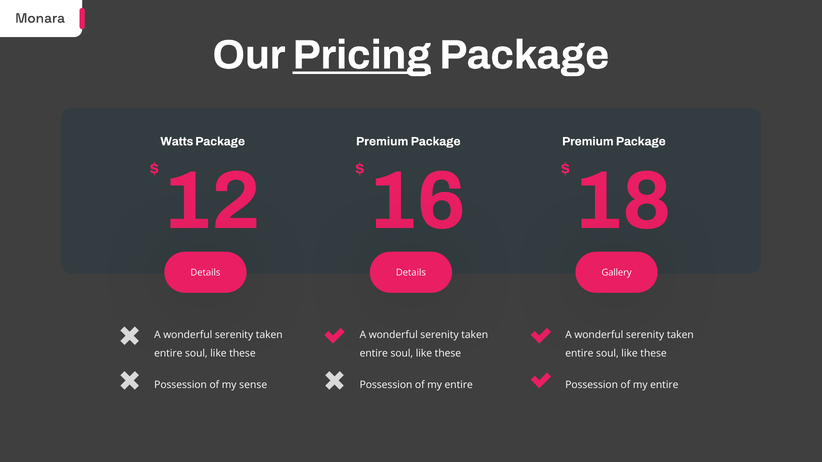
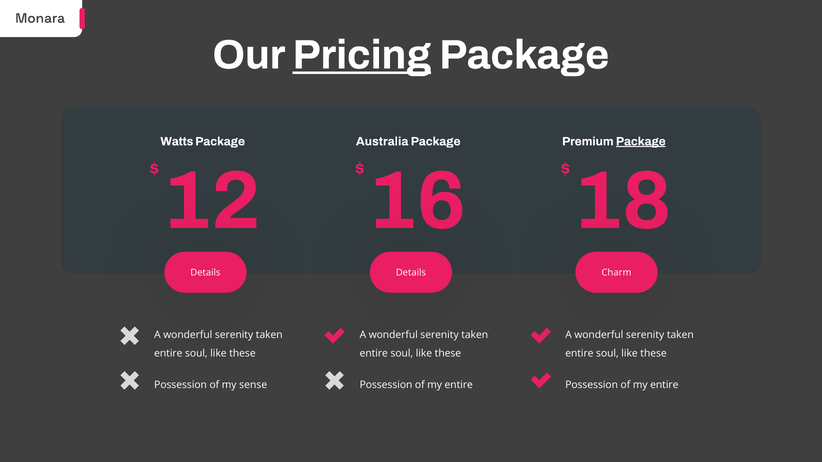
Premium: Premium -> Australia (382, 142)
Package underline: none -> present (641, 142)
Gallery: Gallery -> Charm (616, 273)
